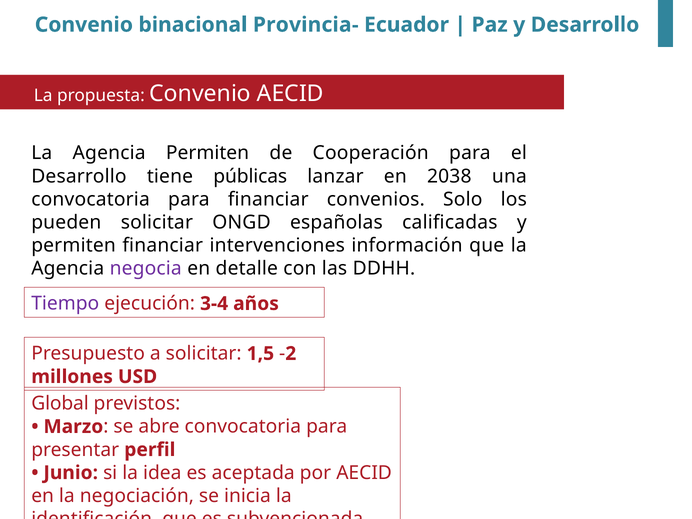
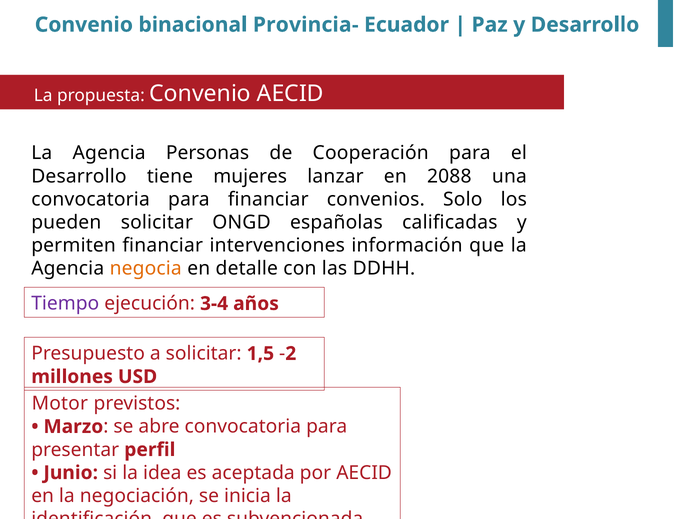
Agencia Permiten: Permiten -> Personas (208, 153)
públicas: públicas -> mujeres (250, 176)
2038: 2038 -> 2088 (449, 176)
negocia colour: purple -> orange (146, 268)
Global: Global -> Motor (60, 404)
